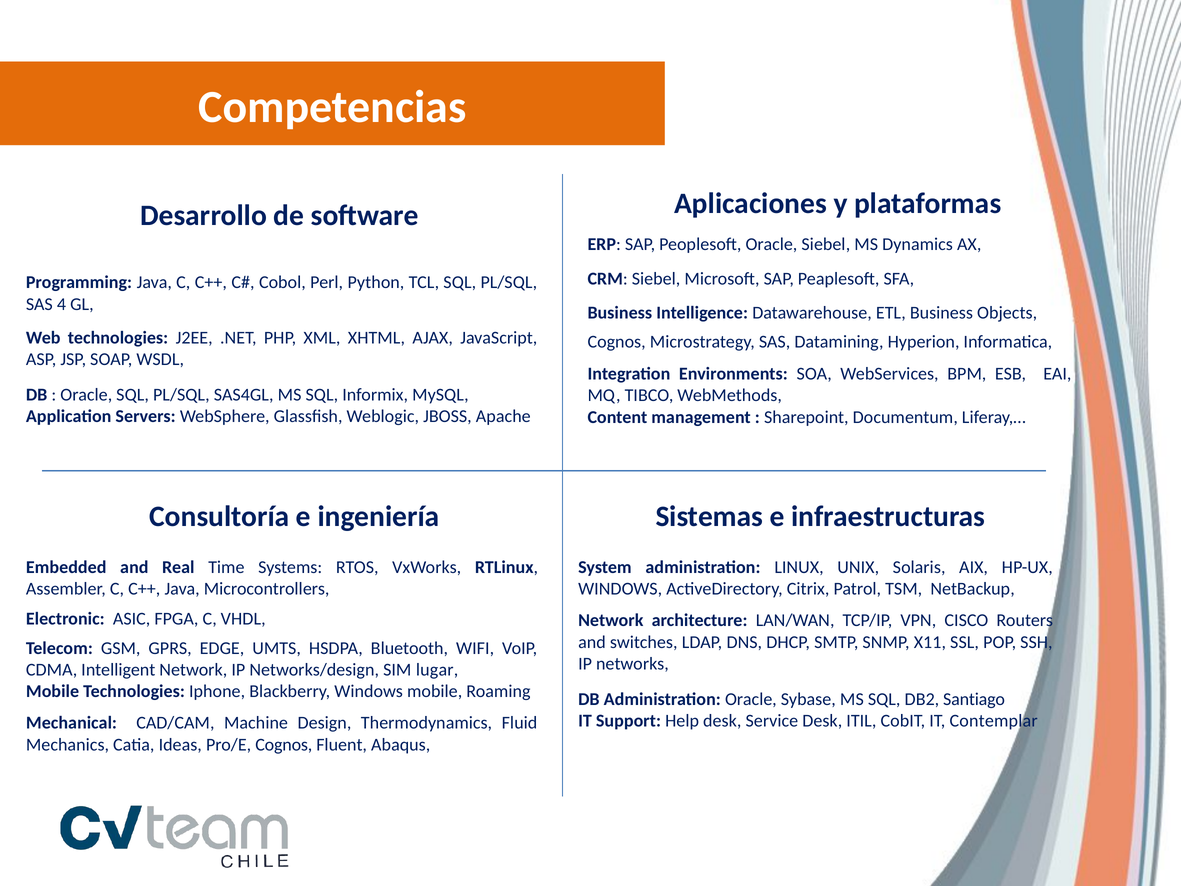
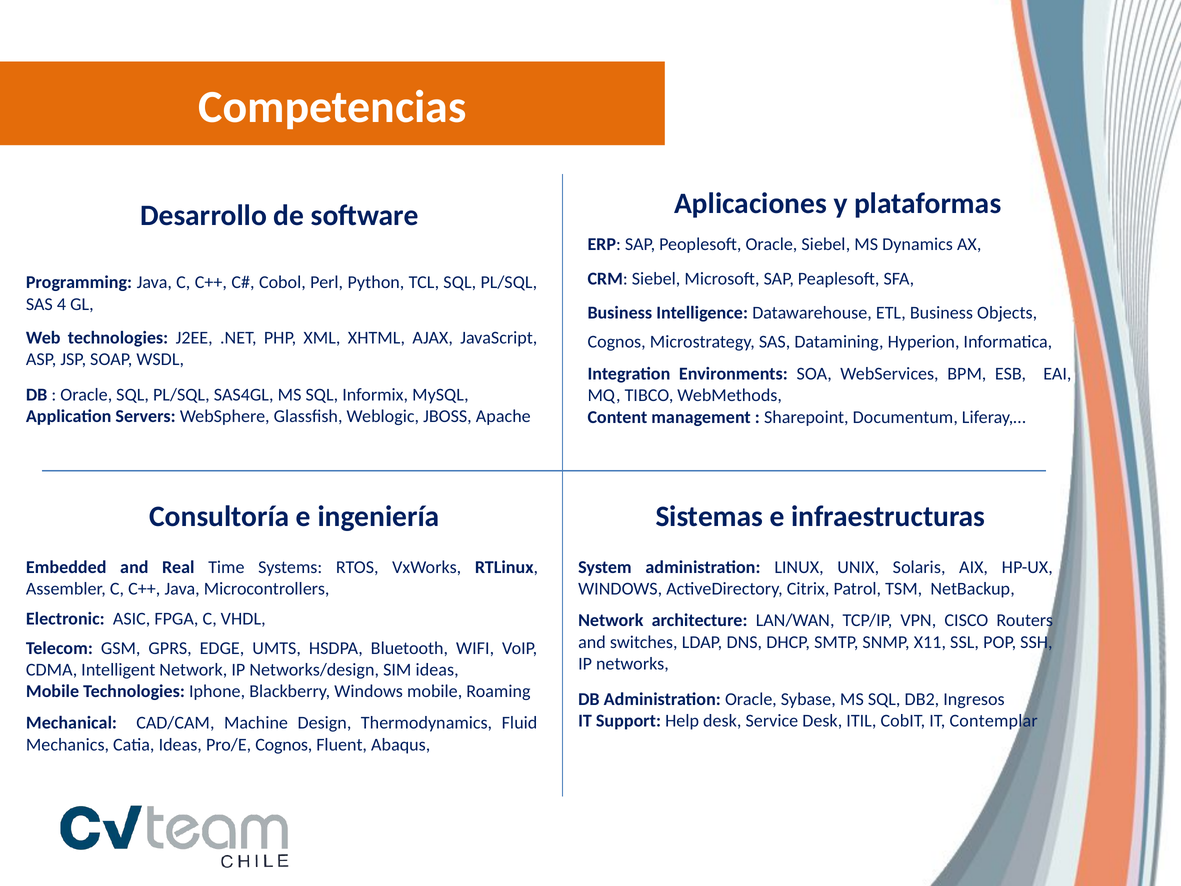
SIM lugar: lugar -> ideas (437, 670)
Santiago: Santiago -> Ingresos (974, 699)
